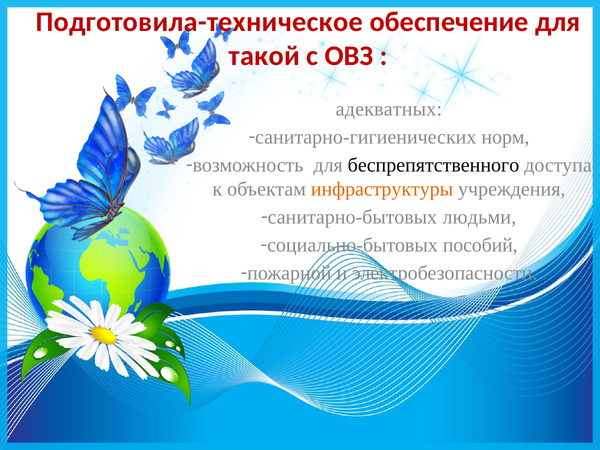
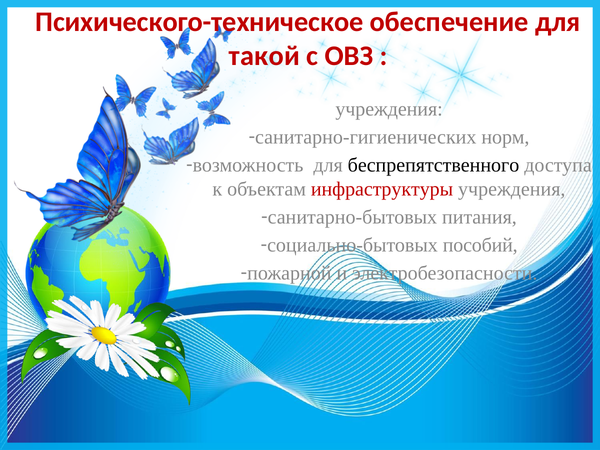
Подготовила-техническое: Подготовила-техническое -> Психического-техническое (199, 22)
адекватных: адекватных -> учреждения (389, 109)
инфраструктуры colour: orange -> red (382, 189)
людьми: людьми -> питания (479, 217)
